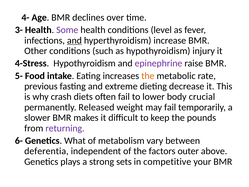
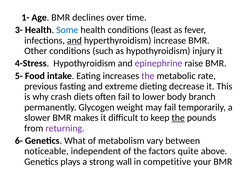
4-: 4- -> 1- (25, 17)
Some colour: purple -> blue (67, 30)
level: level -> least (161, 30)
the colour: orange -> purple (148, 76)
crucial: crucial -> branch (202, 97)
Released: Released -> Glycogen (97, 107)
the underline: none -> present (178, 118)
deferentia: deferentia -> noticeable (46, 151)
outer: outer -> quite (188, 151)
sets: sets -> wall (124, 161)
